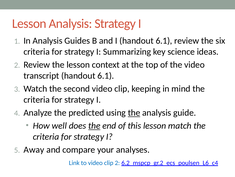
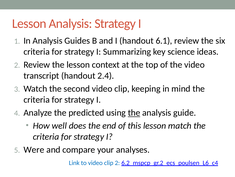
transcript handout 6.1: 6.1 -> 2.4 (106, 75)
the underline: present -> none (94, 125)
Away: Away -> Were (34, 149)
